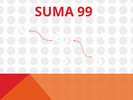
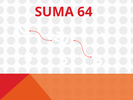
99: 99 -> 64 (85, 12)
